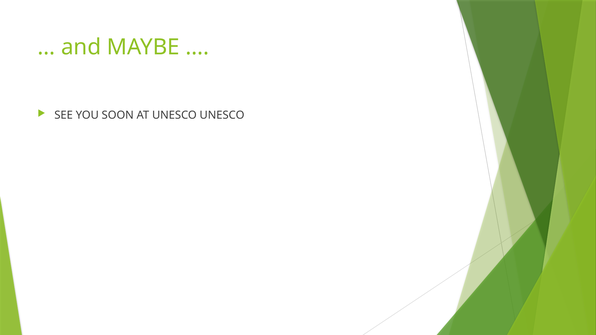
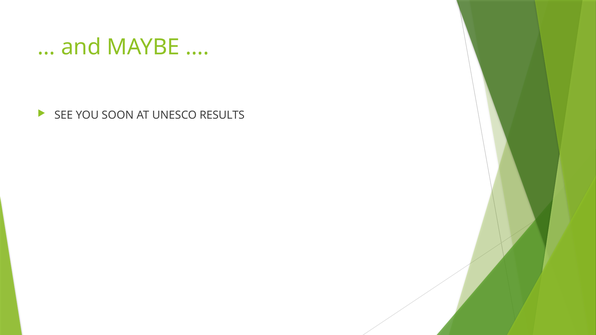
UNESCO UNESCO: UNESCO -> RESULTS (222, 115)
